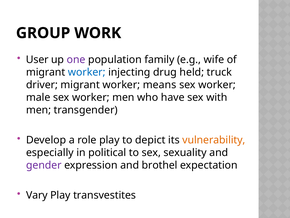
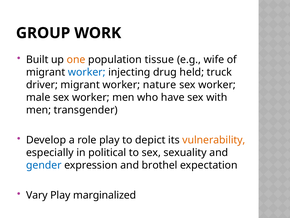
User: User -> Built (37, 60)
one colour: purple -> orange (76, 60)
family: family -> tissue (159, 60)
means: means -> nature (160, 85)
gender colour: purple -> blue (44, 165)
transvestites: transvestites -> marginalized (105, 195)
